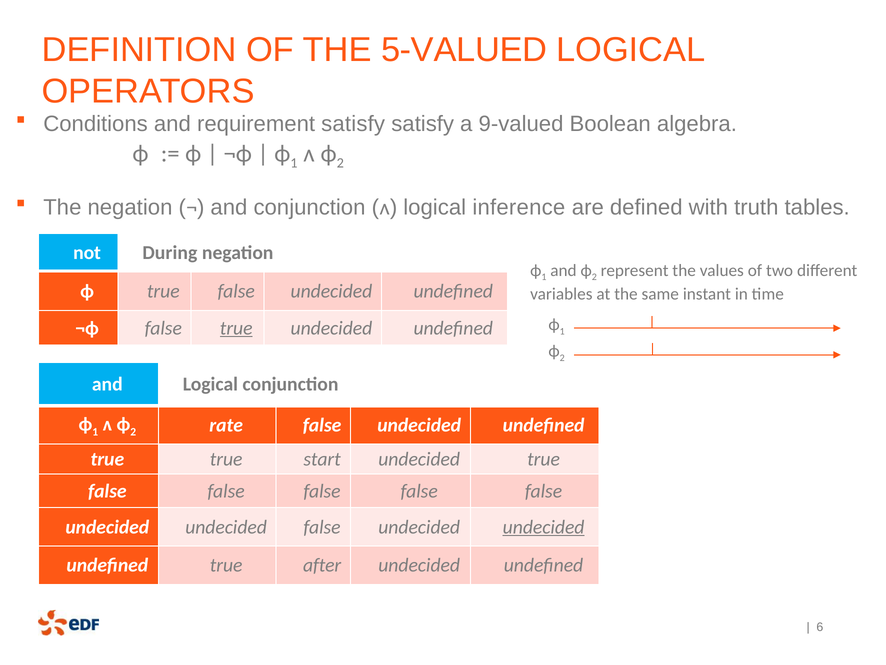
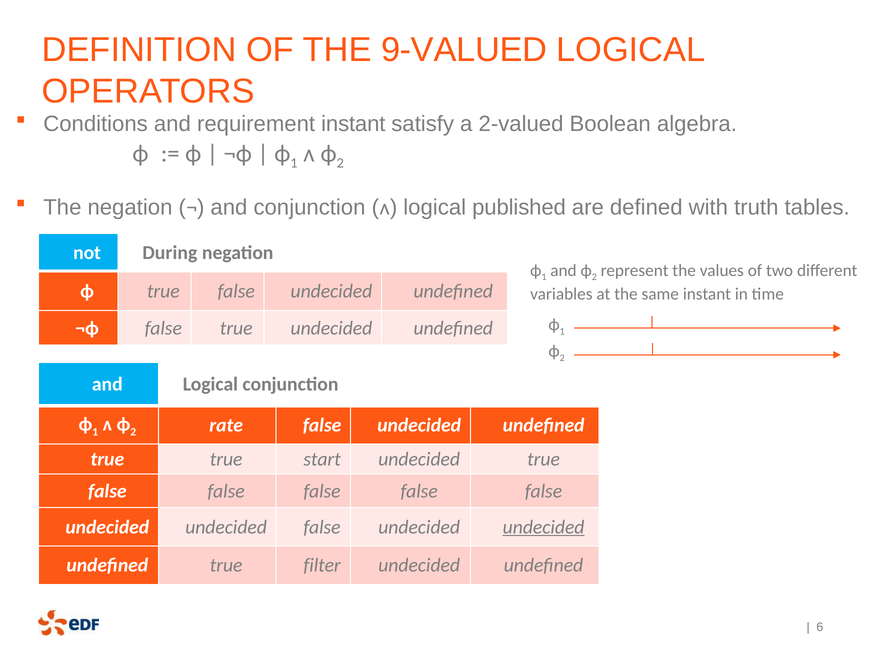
5-VALUED: 5-VALUED -> 9-VALUED (464, 50)
requirement satisfy: satisfy -> instant (353, 124)
9-valued: 9-valued -> 2-valued (521, 124)
inference: inference -> published (519, 208)
true underline: present -> none (236, 328)
after: after -> filter (322, 565)
